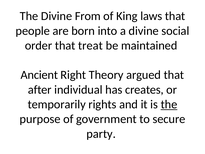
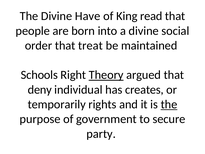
From: From -> Have (88, 16)
laws: laws -> read (151, 16)
Ancient: Ancient -> Schools (39, 75)
Theory underline: none -> present (106, 75)
after: after -> deny (40, 90)
